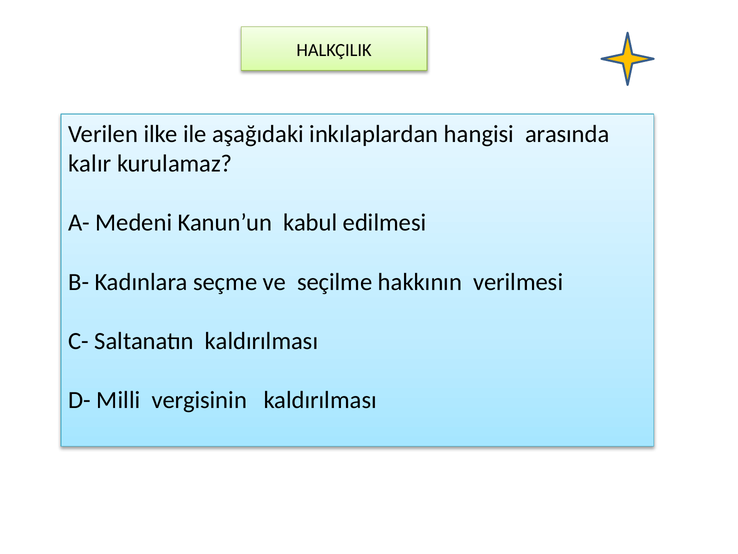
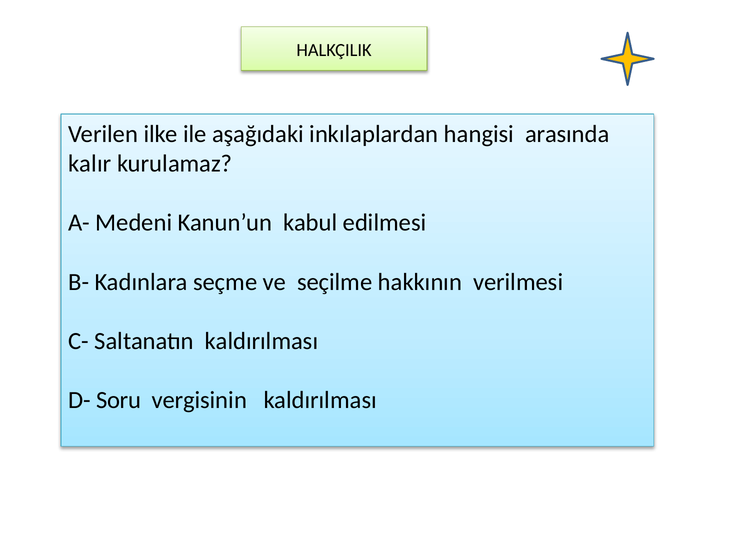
Milli: Milli -> Soru (119, 400)
